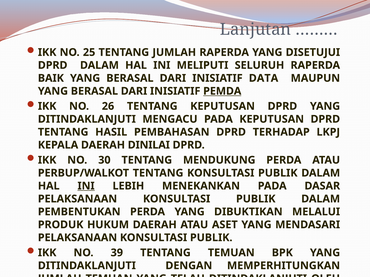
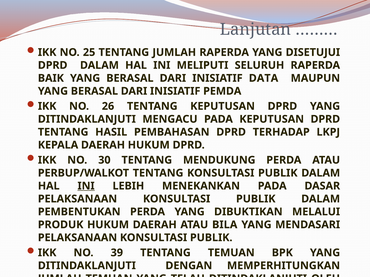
PEMDA underline: present -> none (222, 91)
DAERAH DINILAI: DINILAI -> HUKUM (149, 145)
ASET: ASET -> BILA (225, 225)
